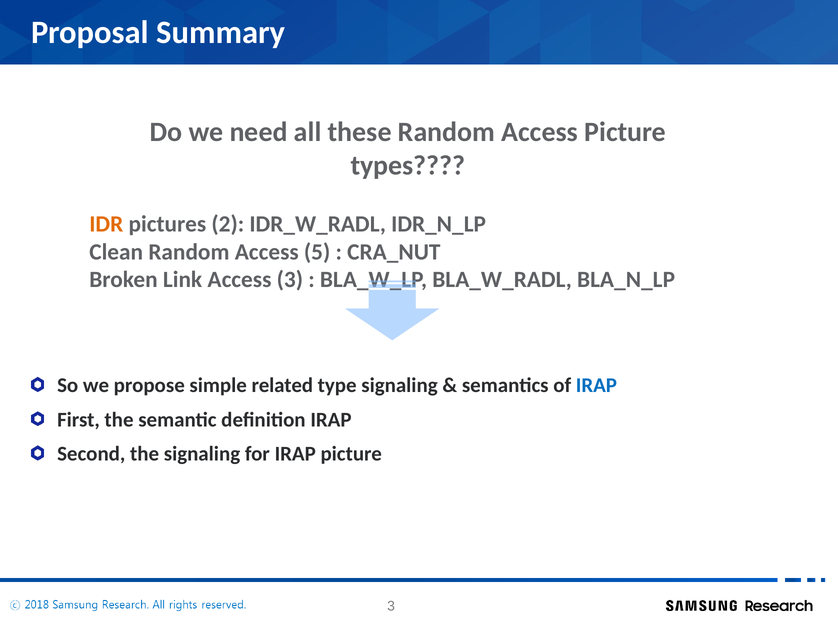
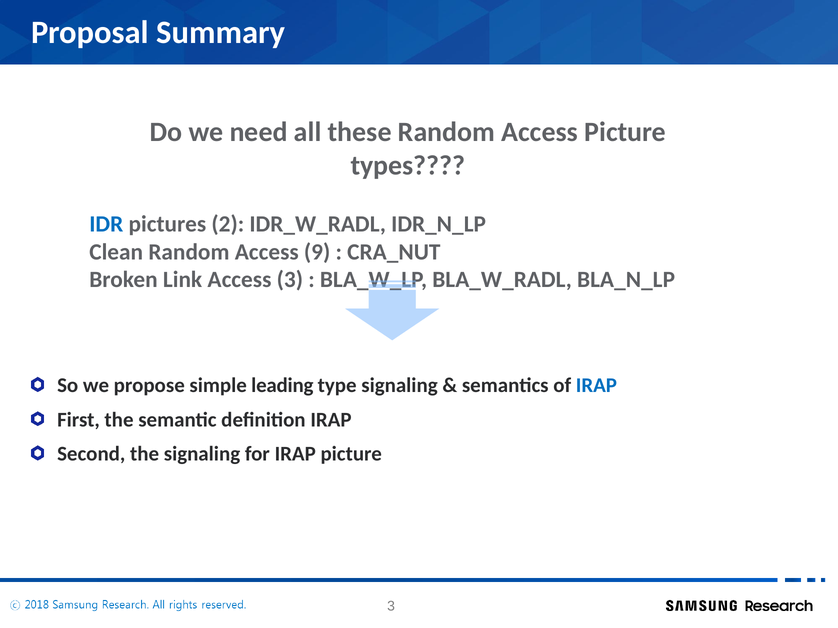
IDR colour: orange -> blue (106, 224)
5: 5 -> 9 (317, 252)
related: related -> leading (282, 386)
